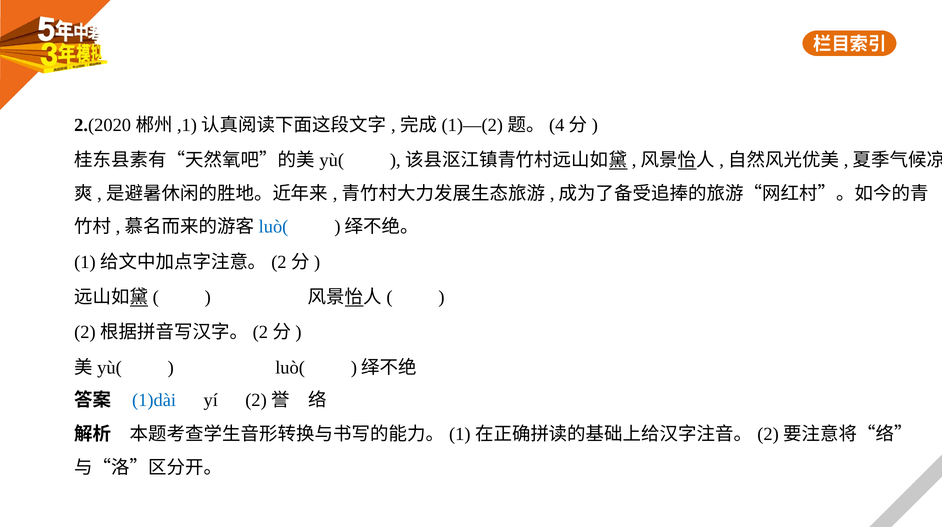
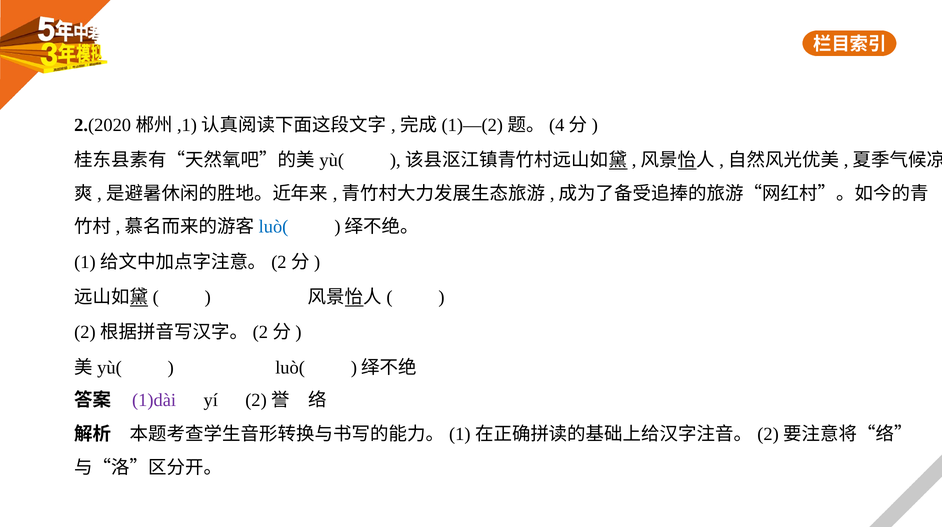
1)dài colour: blue -> purple (154, 400)
